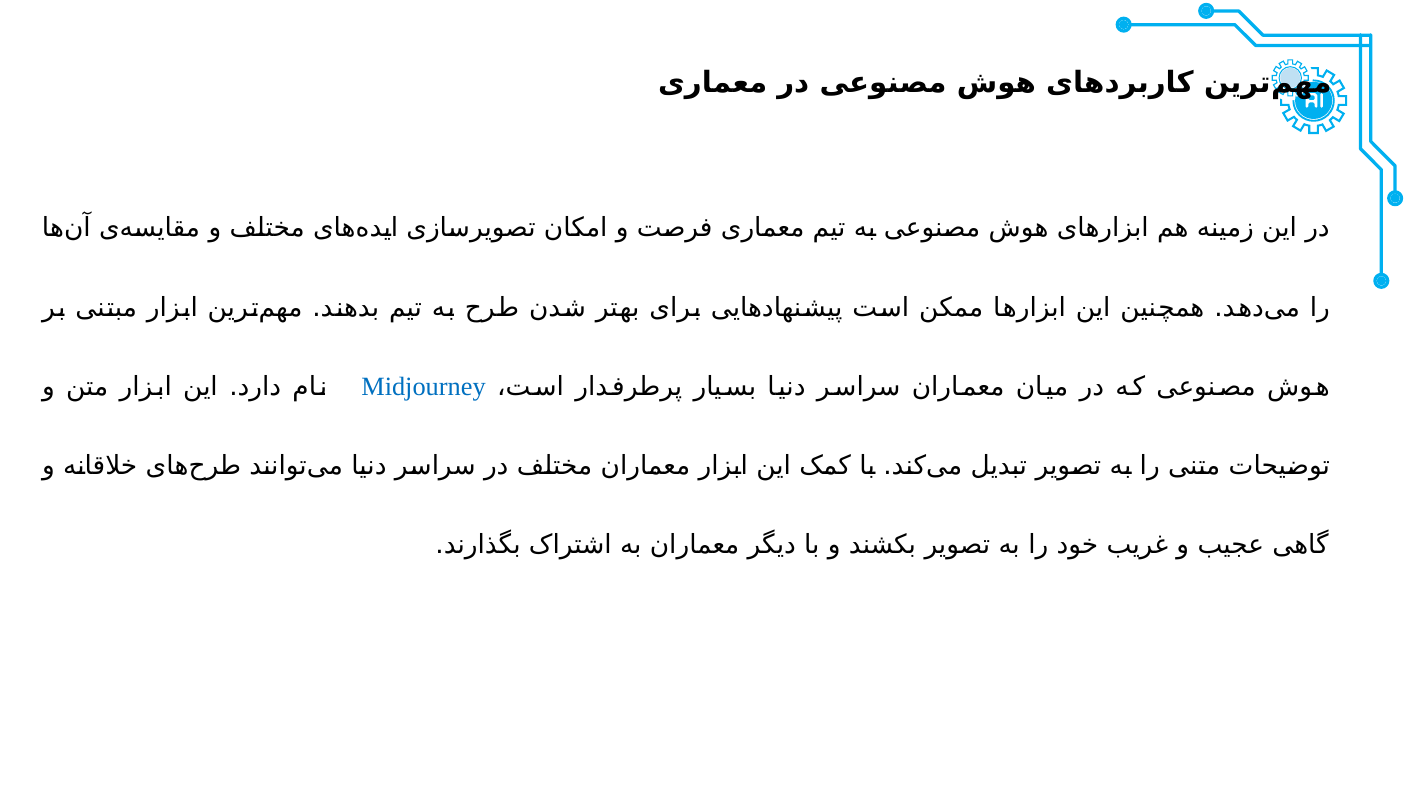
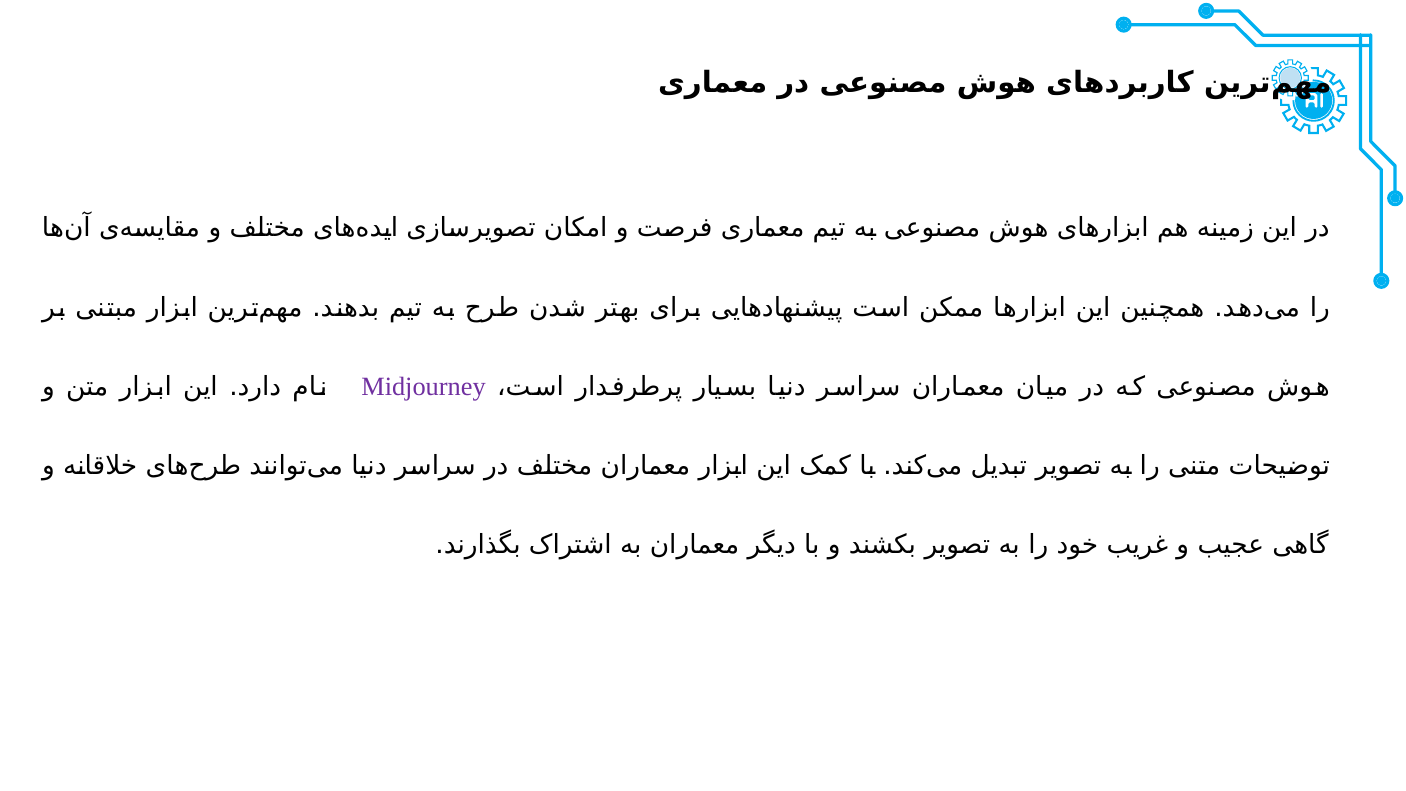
Midjourney colour: blue -> purple (424, 386)
